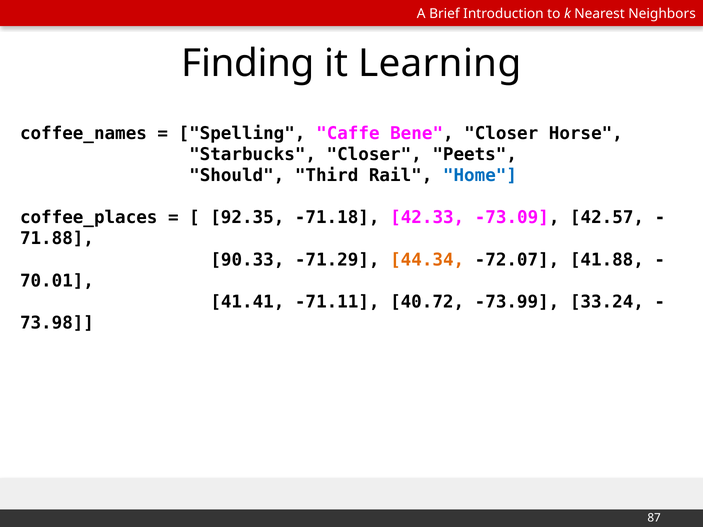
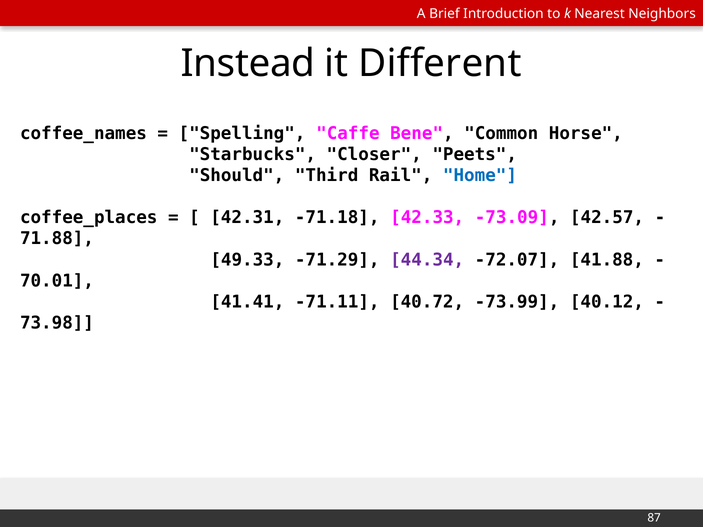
Finding: Finding -> Instead (248, 63)
Learning: Learning -> Different (440, 63)
Bene Closer: Closer -> Common (501, 133)
92.35: 92.35 -> 42.31 (247, 218)
90.33: 90.33 -> 49.33 (247, 260)
44.34 colour: orange -> purple (427, 260)
33.24: 33.24 -> 40.12 (607, 302)
